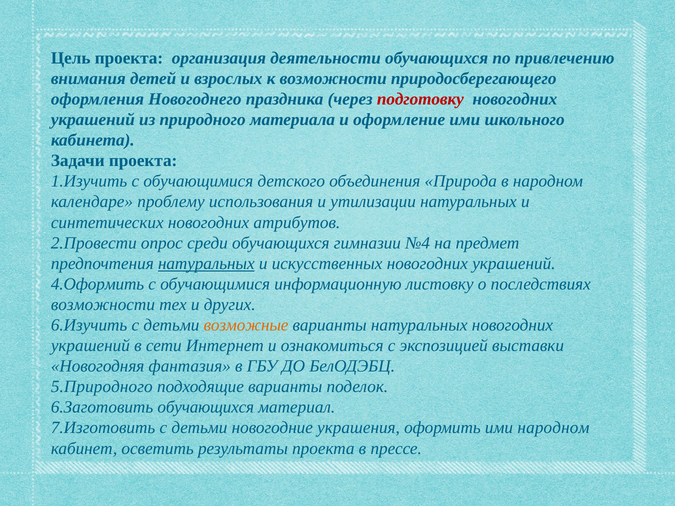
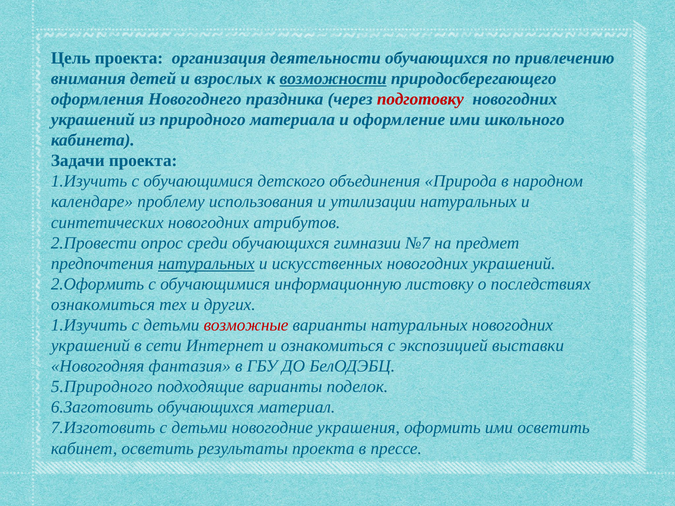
возможности underline: none -> present (333, 79)
№4: №4 -> №7 (418, 243)
4.Оформить: 4.Оформить -> 2.Оформить (98, 284)
возможности: возможности -> ознакомиться (103, 305)
6.Изучить: 6.Изучить -> 1.Изучить (89, 325)
возможные colour: orange -> red (246, 325)
ими народном: народном -> осветить (554, 428)
